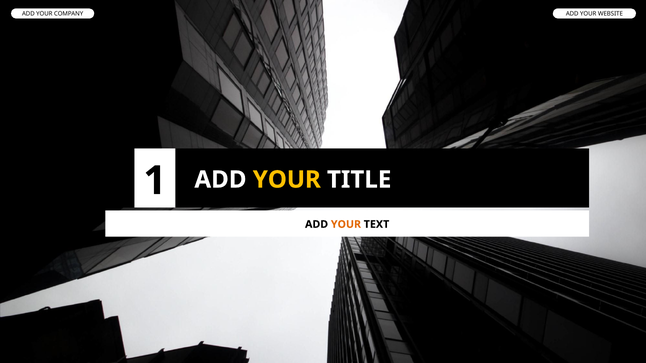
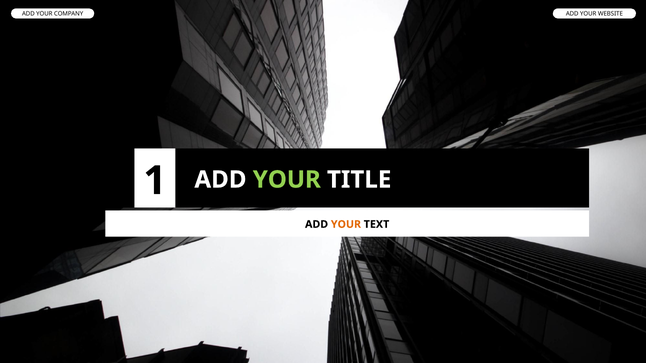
YOUR colour: yellow -> light green (287, 180)
